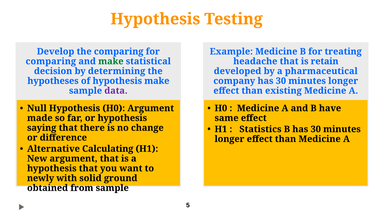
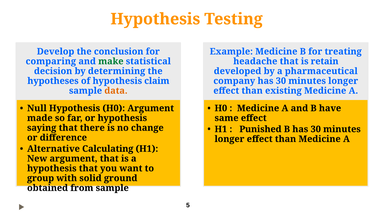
the comparing: comparing -> conclusion (119, 52)
hypothesis make: make -> claim (157, 81)
data colour: purple -> orange (116, 91)
Statistics: Statistics -> Punished (260, 129)
newly: newly -> group (41, 178)
